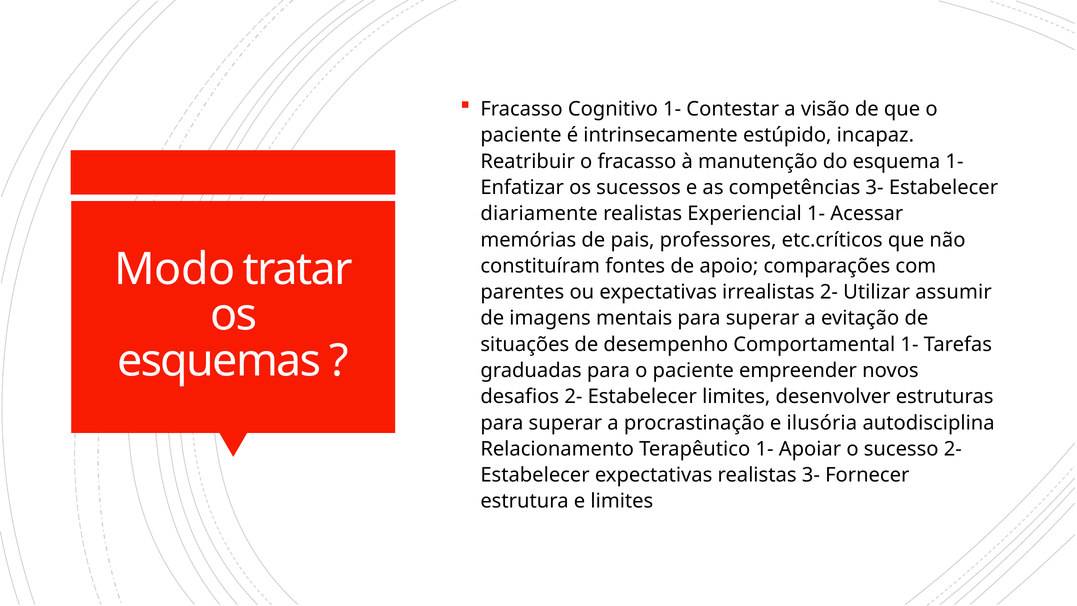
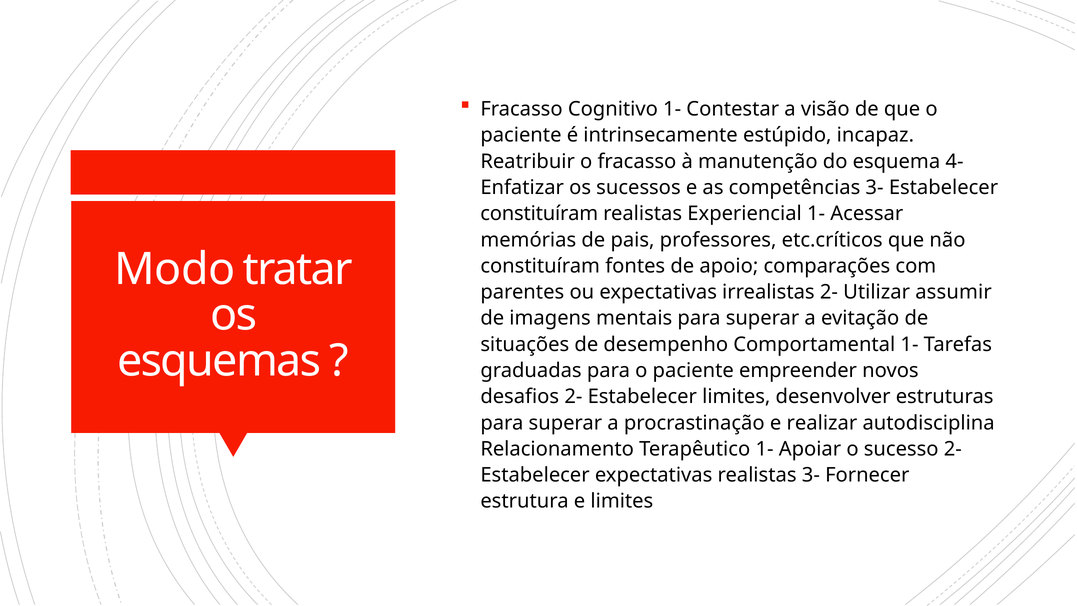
esquema 1-: 1- -> 4- (954, 161)
diariamente: diariamente -> constituíram (539, 214)
ilusória: ilusória -> realizar (822, 423)
